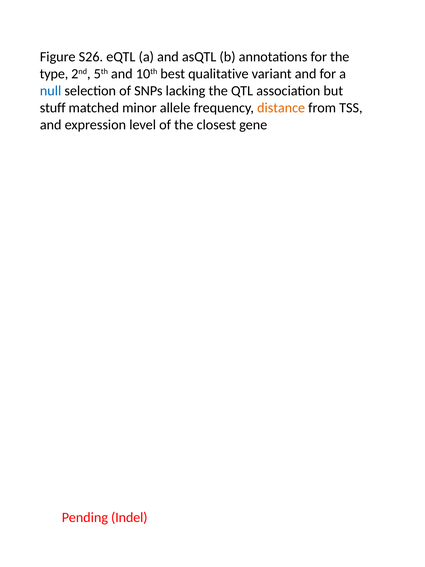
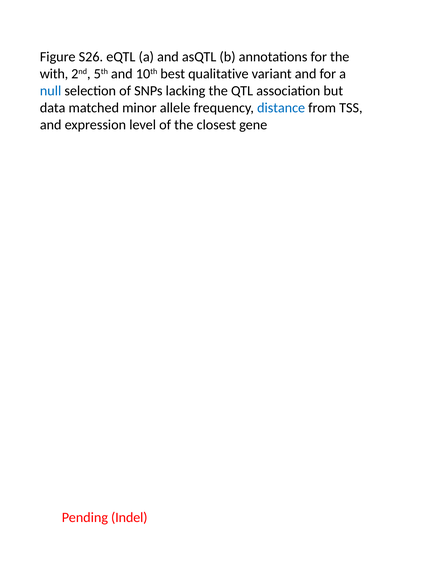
type: type -> with (54, 74)
stuff: stuff -> data (53, 108)
distance colour: orange -> blue (281, 108)
